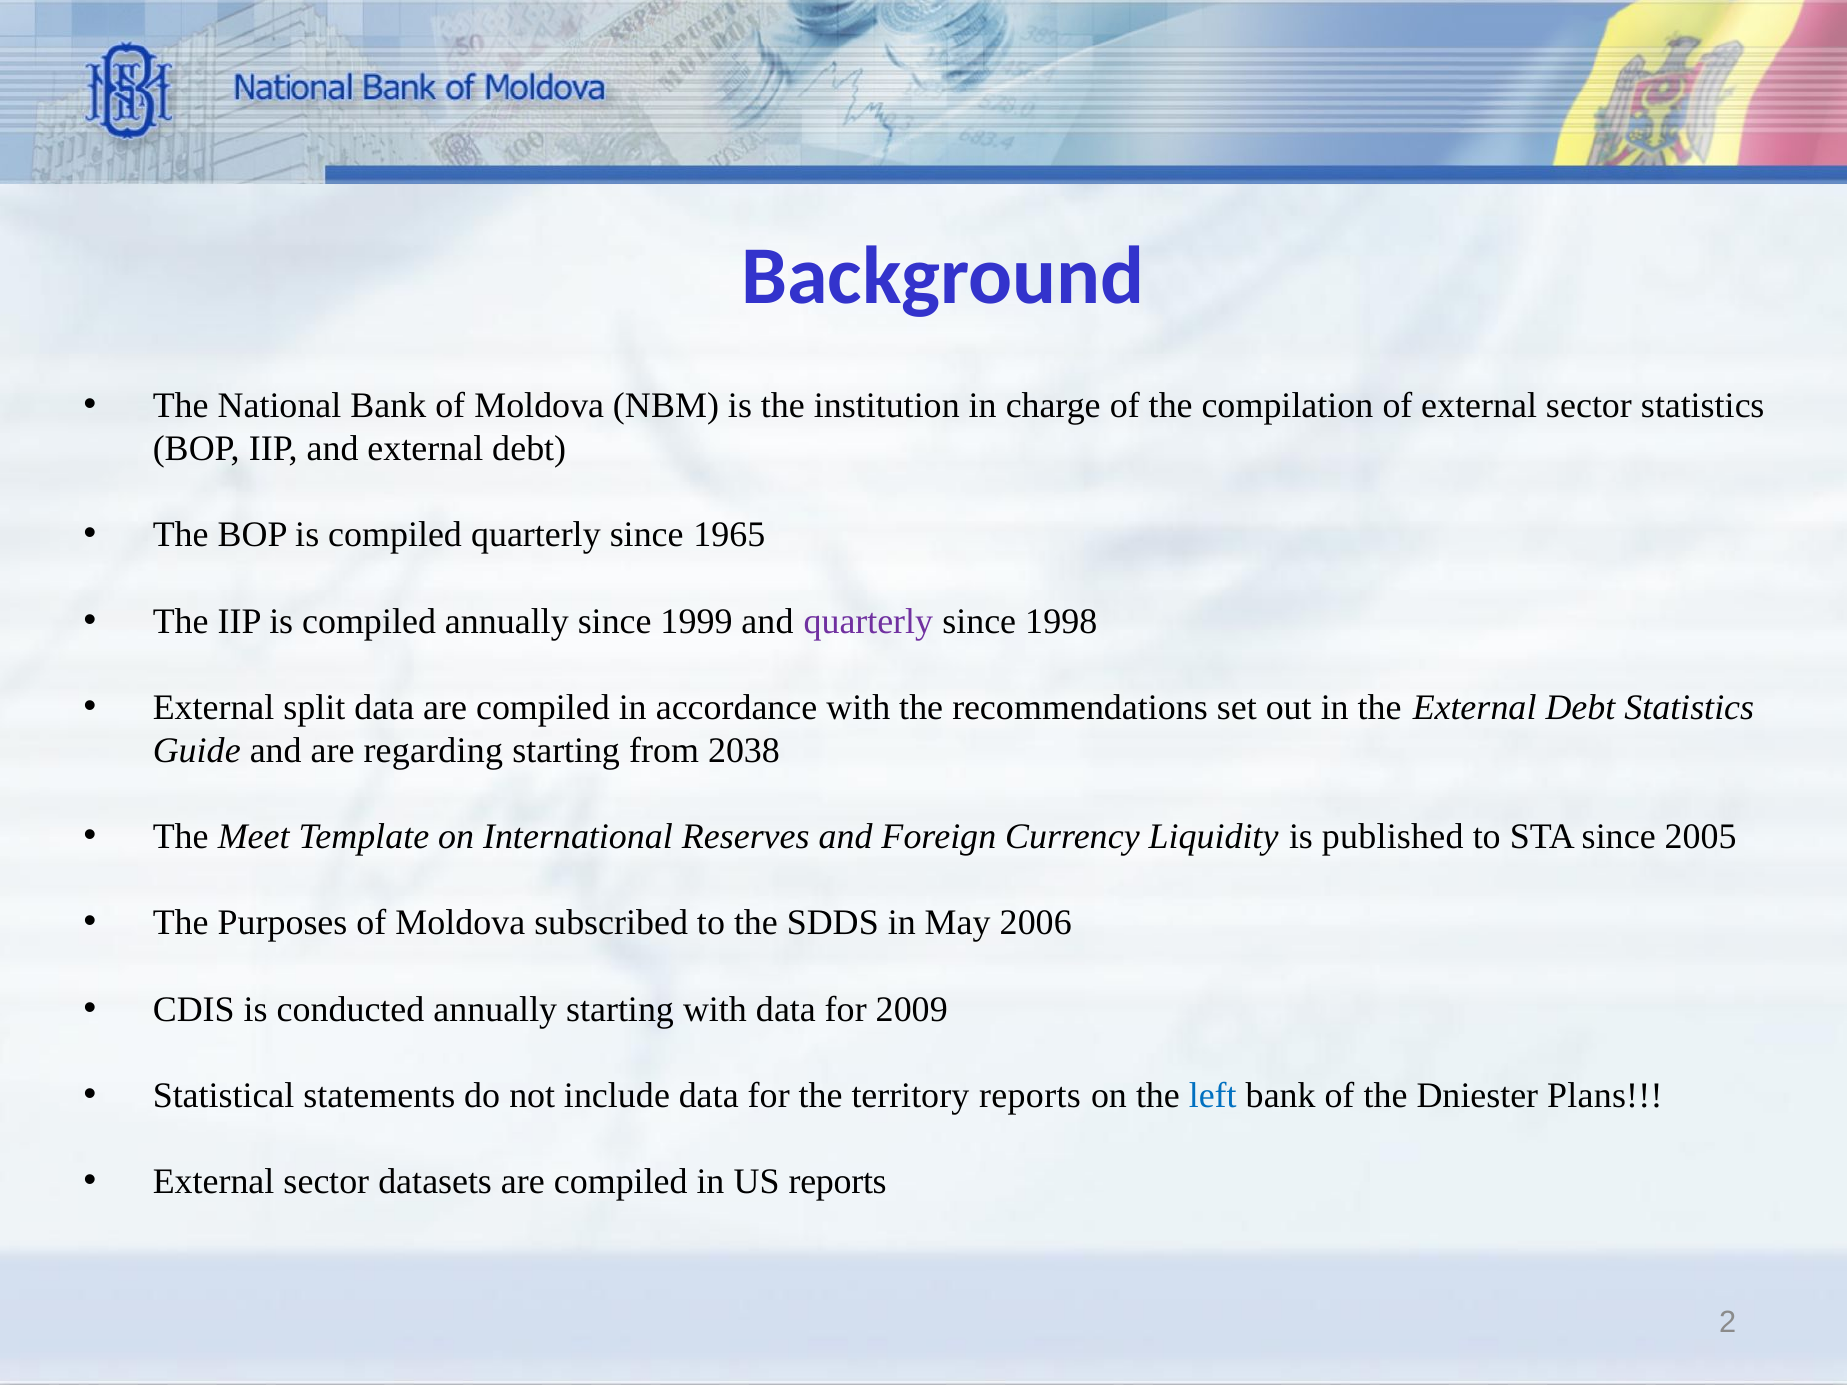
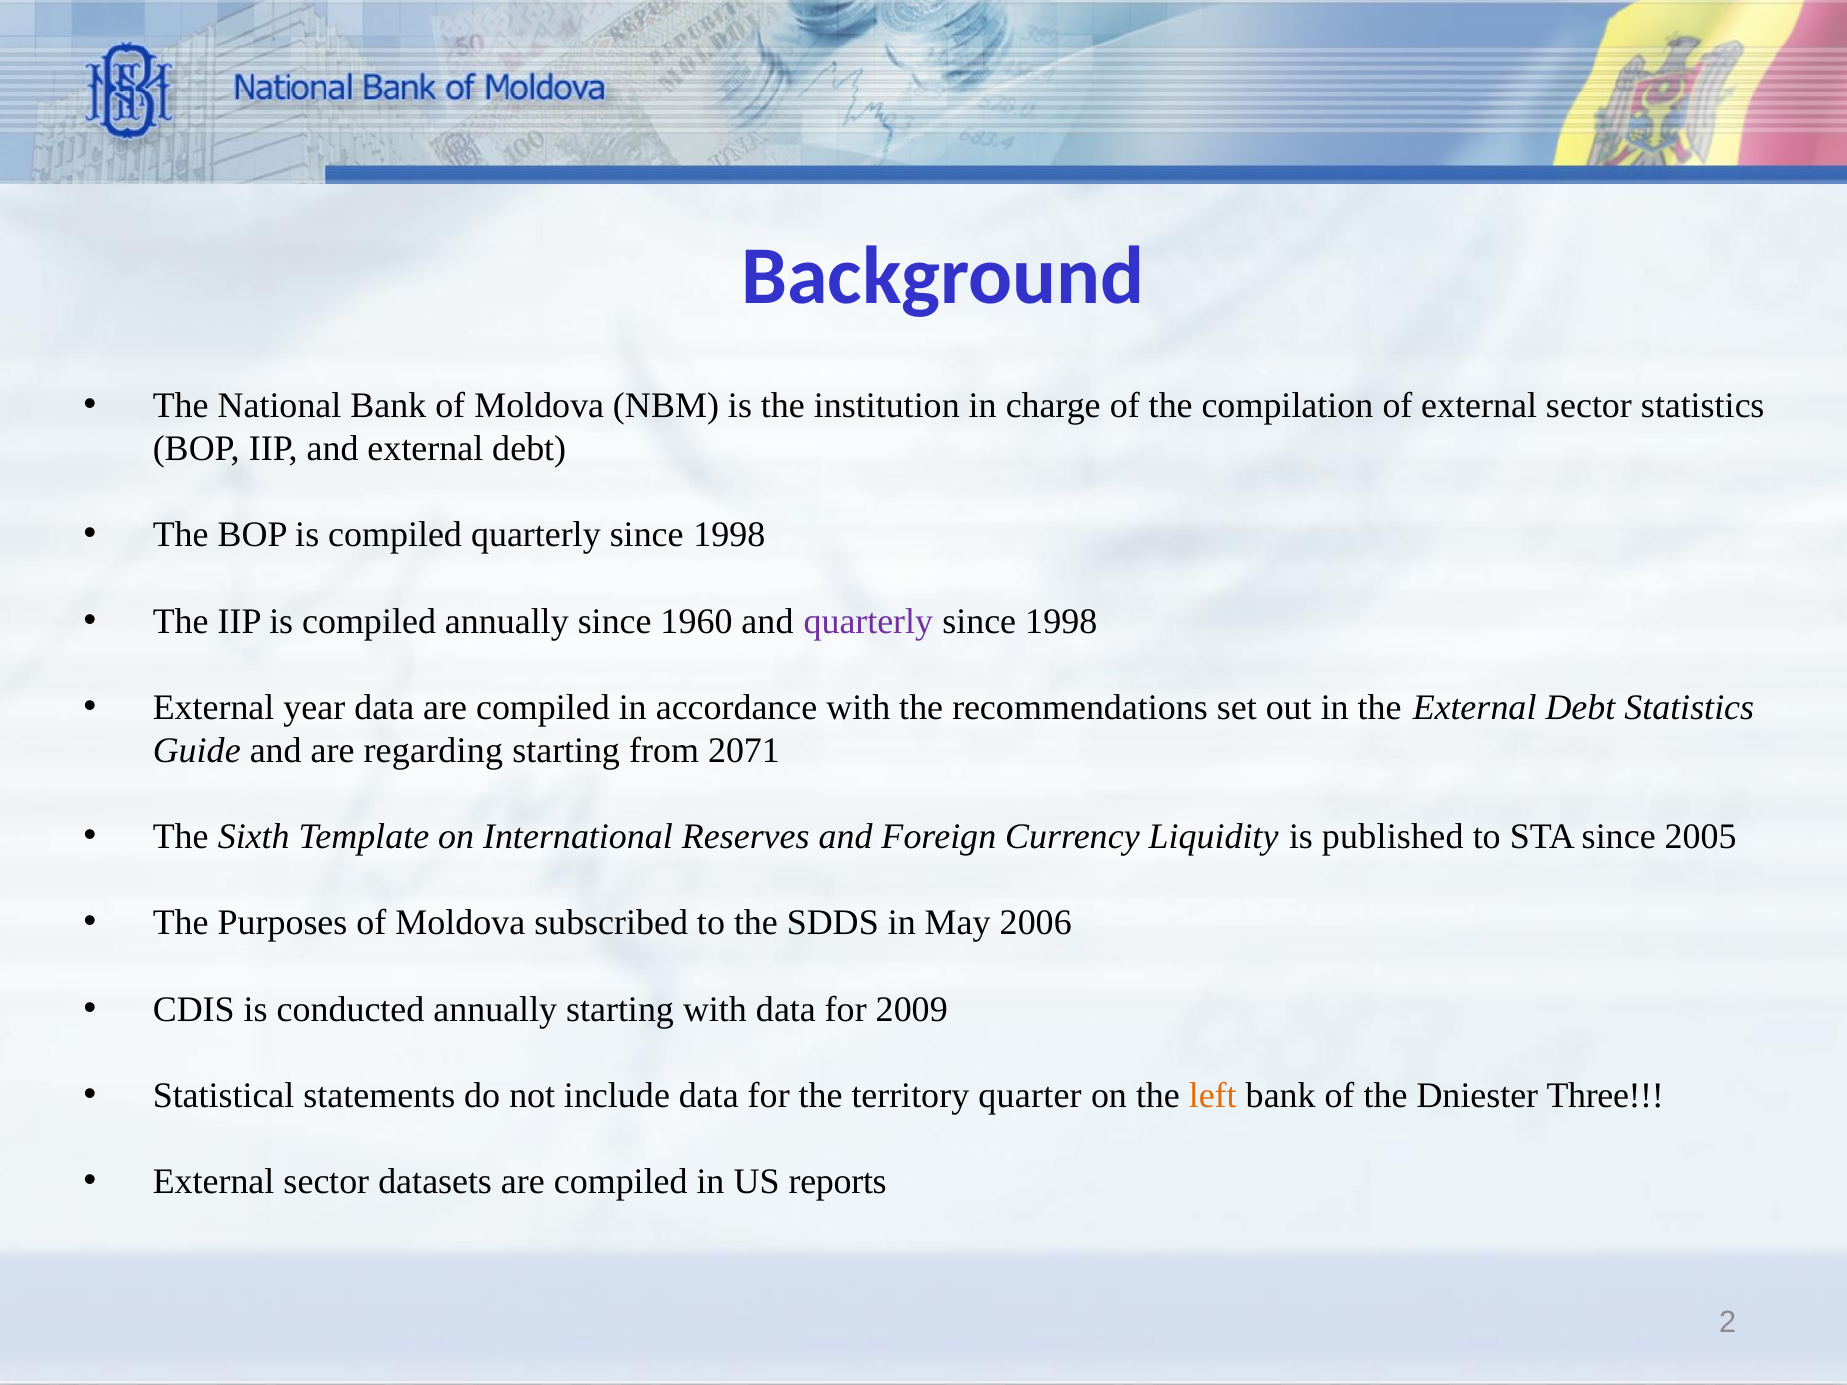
compiled quarterly since 1965: 1965 -> 1998 (729, 535)
1999: 1999 -> 1960 (697, 621)
split: split -> year (314, 708)
2038: 2038 -> 2071 (744, 751)
Meet: Meet -> Sixth (254, 837)
territory reports: reports -> quarter (1030, 1096)
left colour: blue -> orange (1213, 1096)
Plans: Plans -> Three (1605, 1096)
